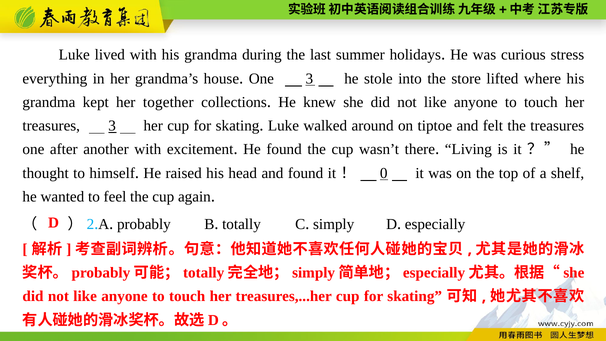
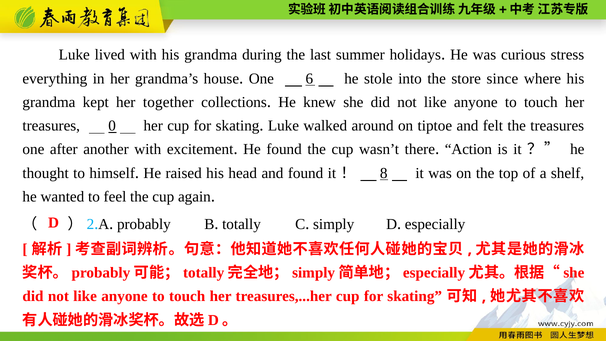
One 3: 3 -> 6 (309, 79)
lifted: lifted -> since (502, 79)
treasures 3: 3 -> 0 (112, 126)
Living: Living -> Action (468, 149)
0: 0 -> 8 (384, 173)
